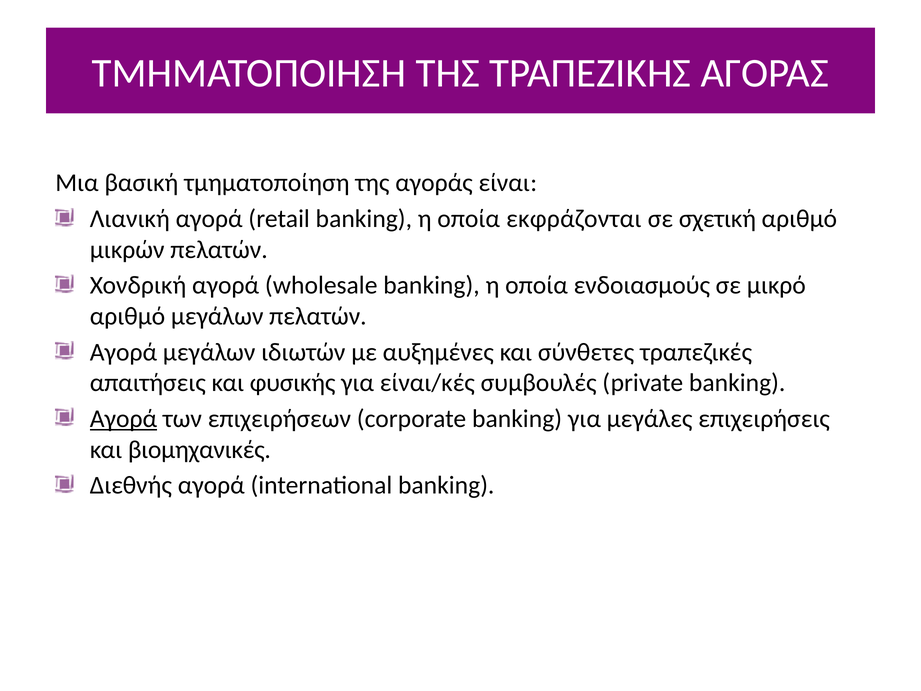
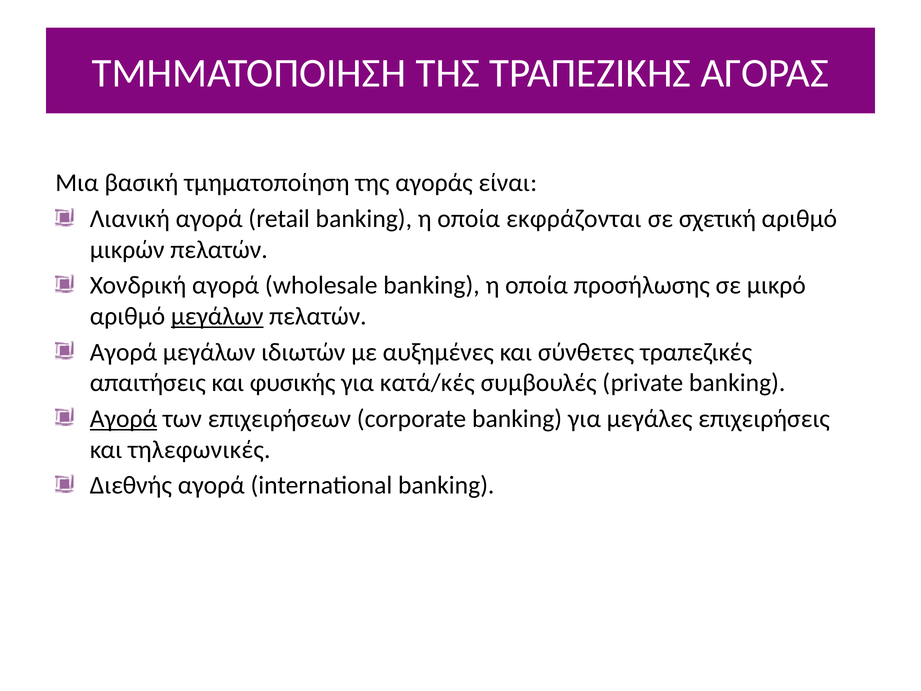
ενδοιασμούς: ενδοιασμούς -> προσήλωσης (642, 285)
μεγάλων underline: none -> present (217, 316)
είναι/κές: είναι/κές -> κατά/κές (427, 383)
βιομηχανικές: βιομηχανικές -> τηλεφωνικές (199, 449)
